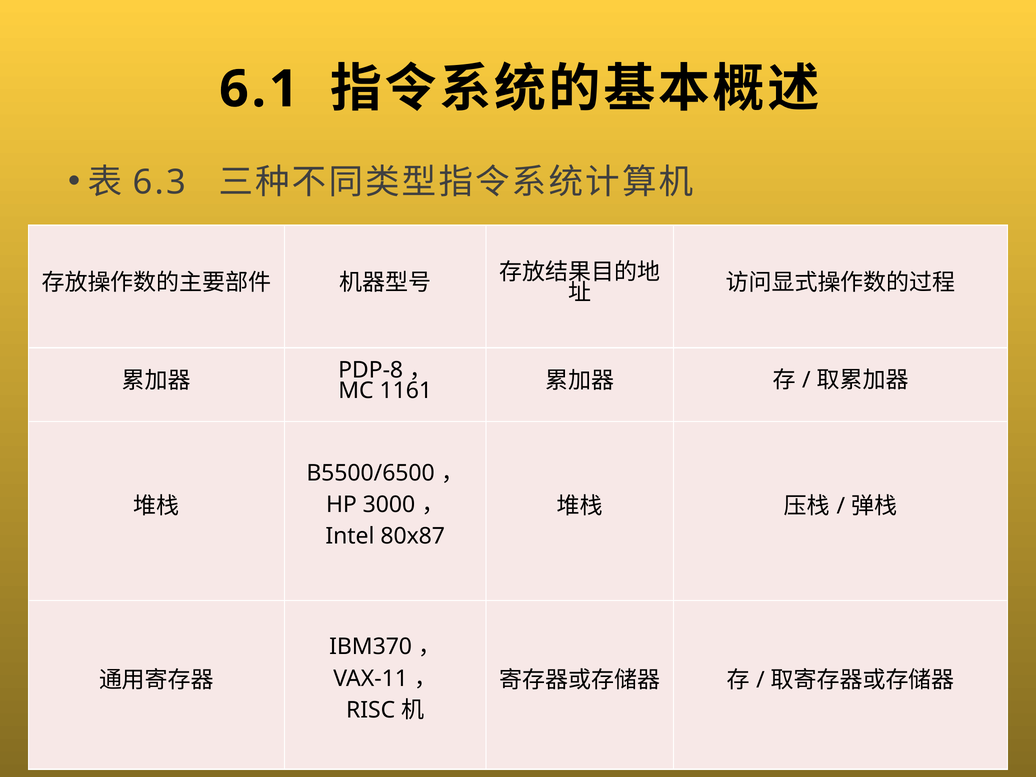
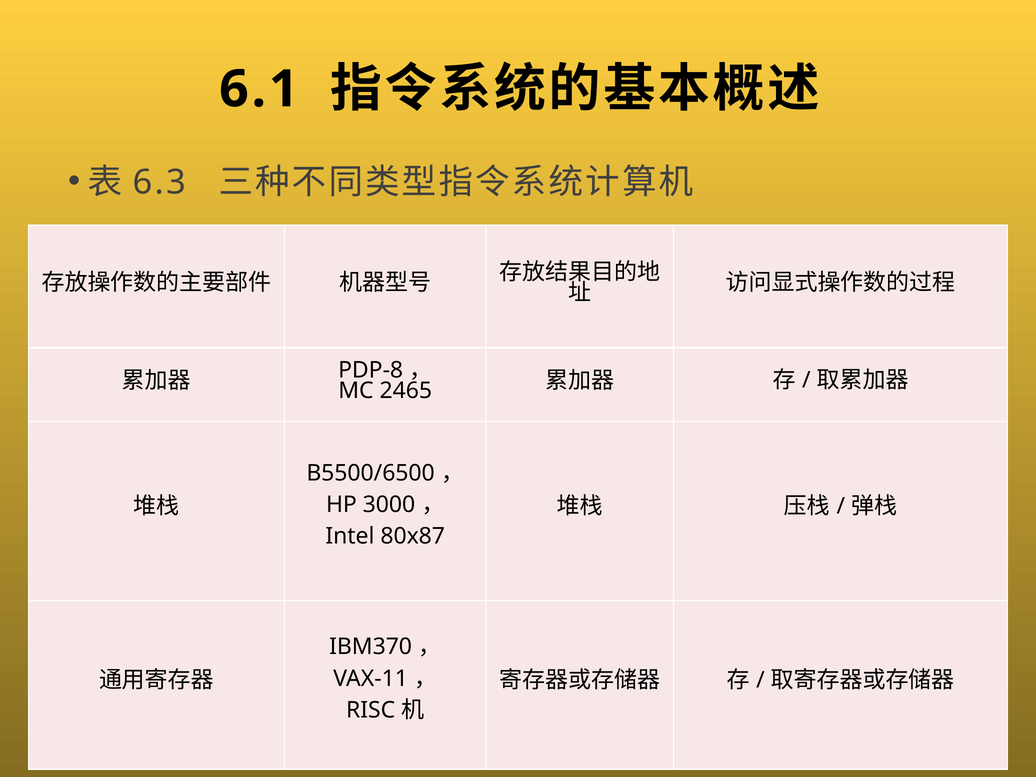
1161: 1161 -> 2465 (406, 390)
